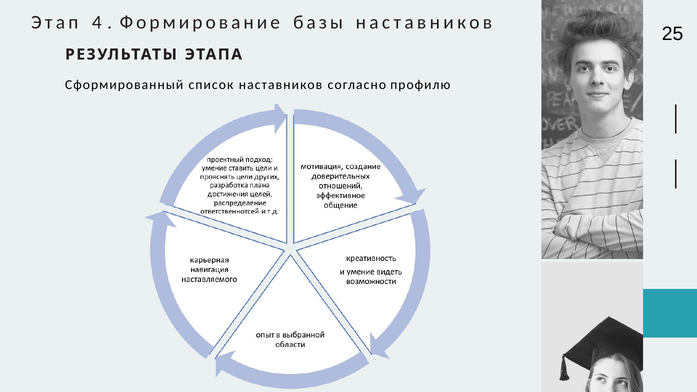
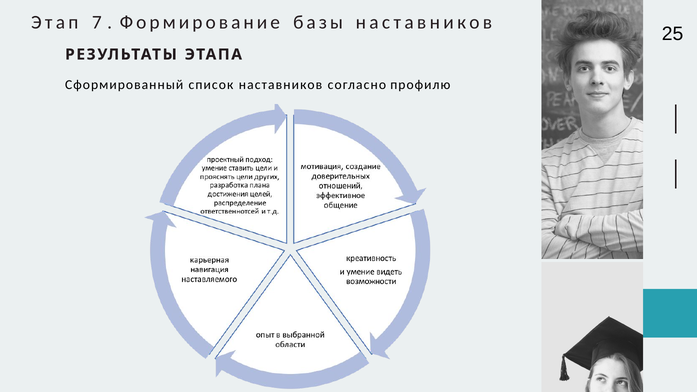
4: 4 -> 7 (97, 22)
